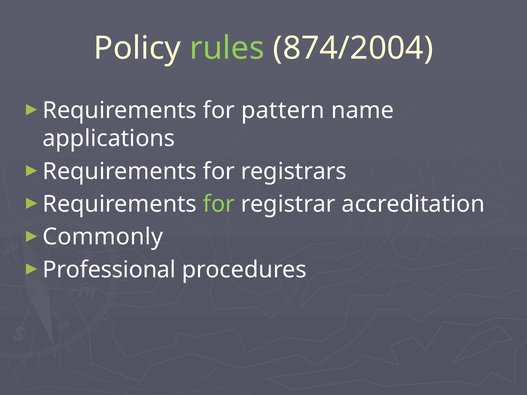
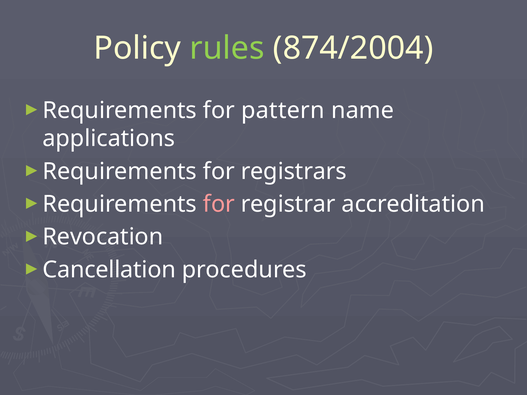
for colour: light green -> pink (219, 204)
Commonly: Commonly -> Revocation (103, 237)
Professional: Professional -> Cancellation (109, 270)
